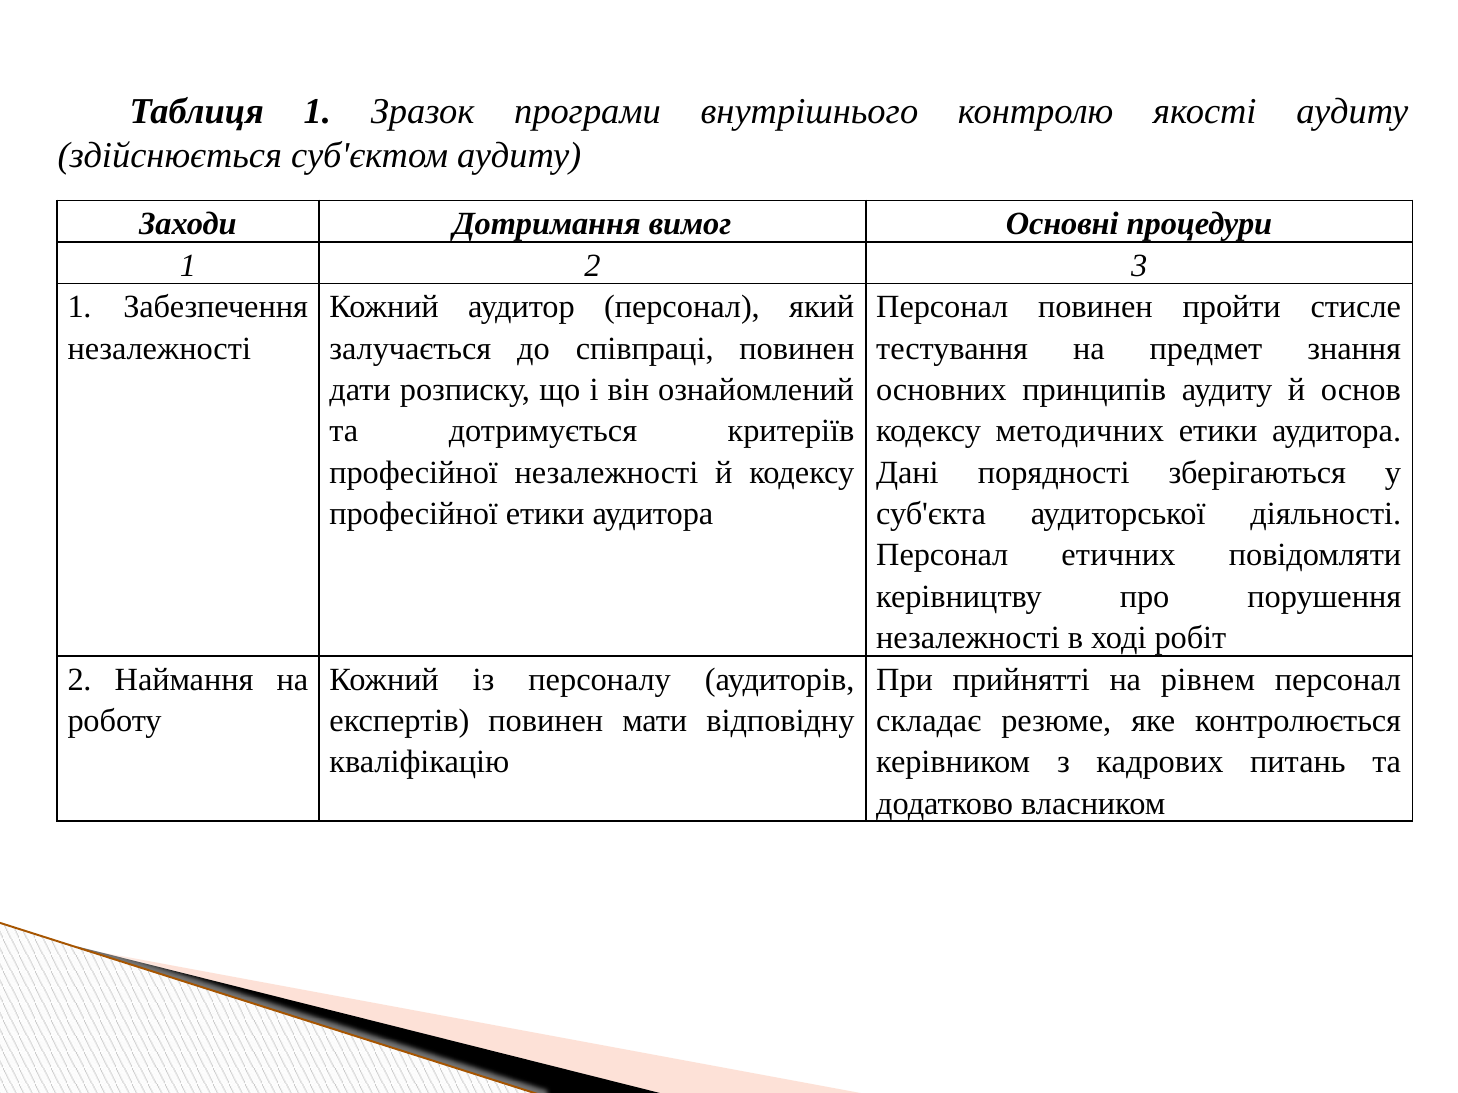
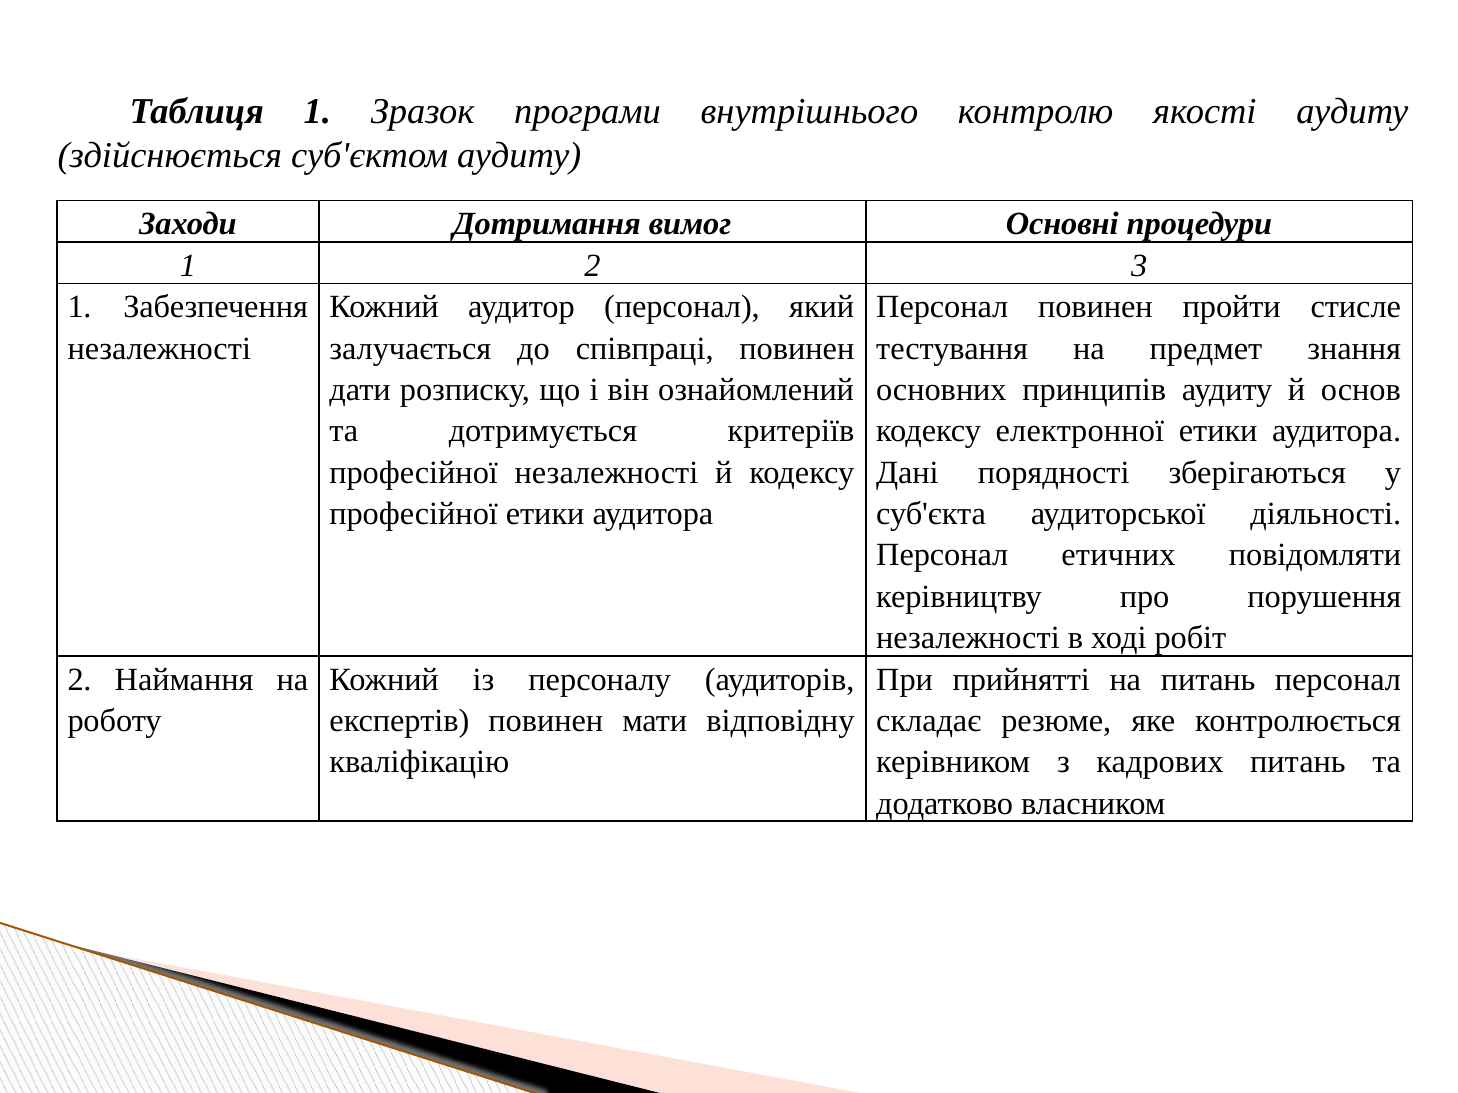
методичних: методичних -> електронної (1080, 431)
на рівнем: рівнем -> питань (1208, 680)
